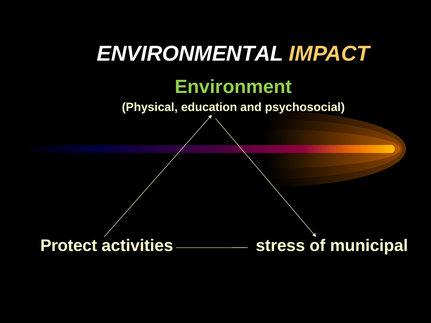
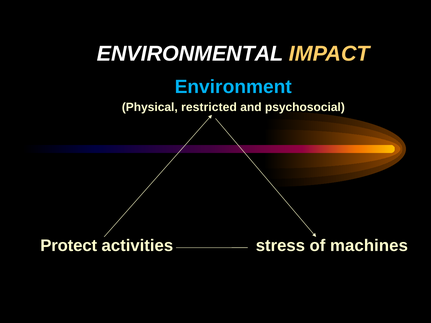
Environment colour: light green -> light blue (233, 87)
education: education -> restricted (209, 107)
municipal: municipal -> machines (369, 246)
